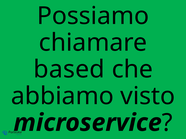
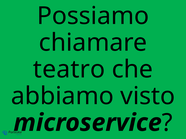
based: based -> teatro (69, 70)
